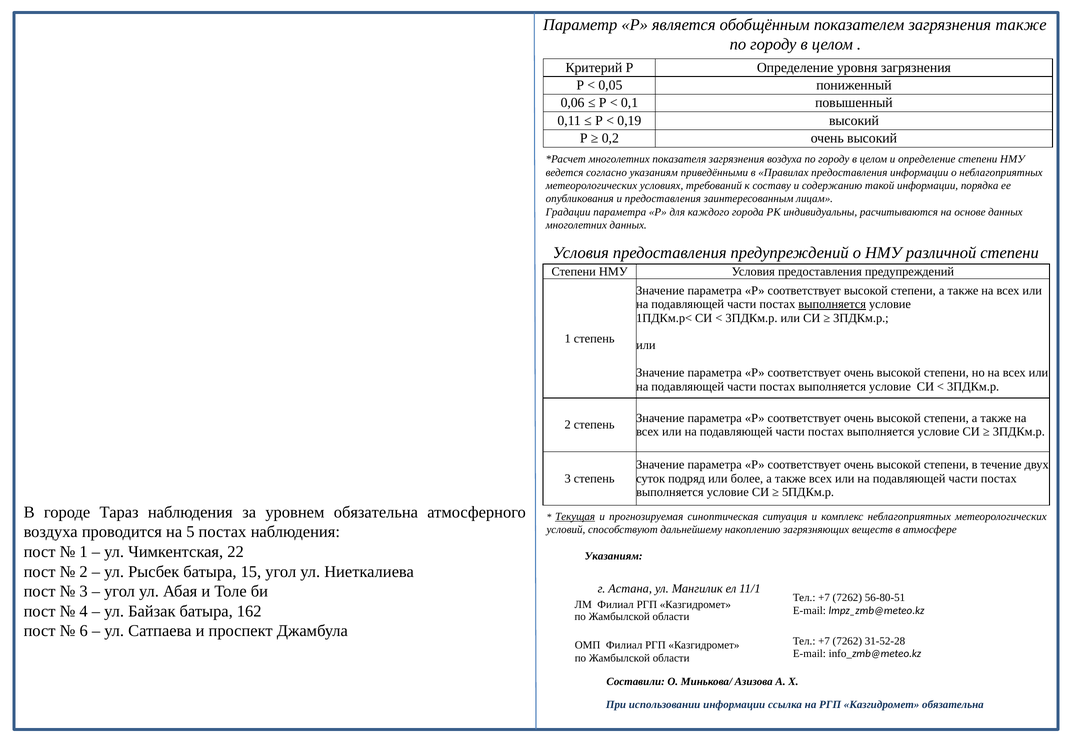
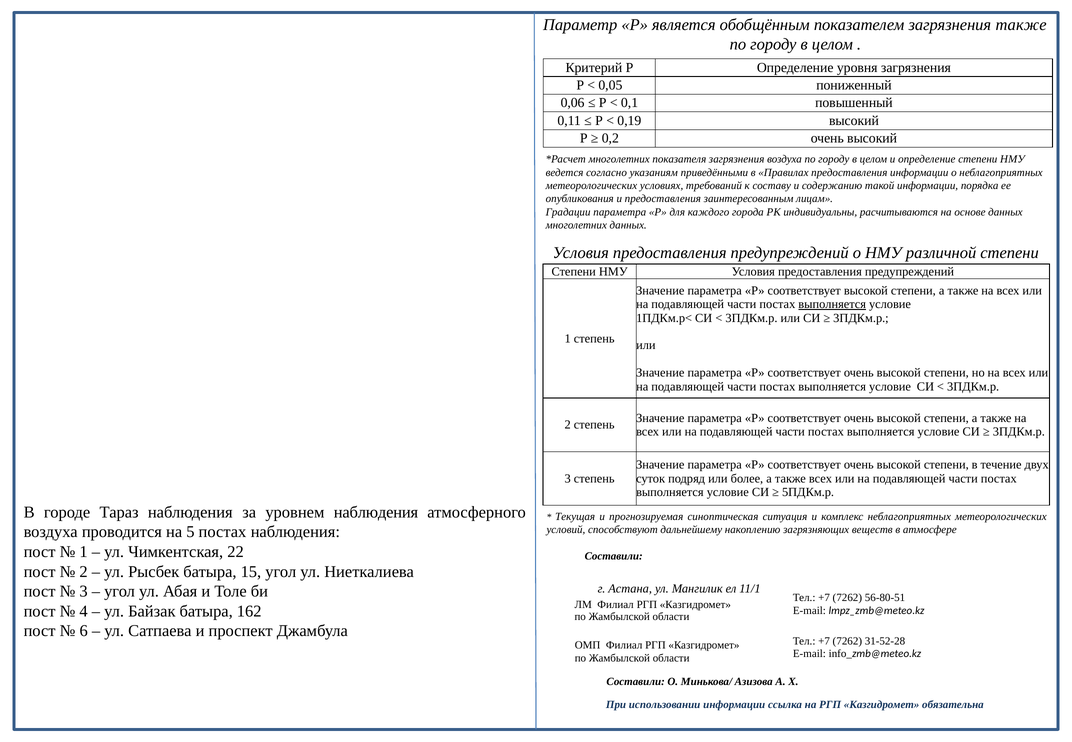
уровнем обязательна: обязательна -> наблюдения (376, 512)
Текущая underline: present -> none (575, 517)
Указаниям: Указаниям -> Составили (614, 556)
